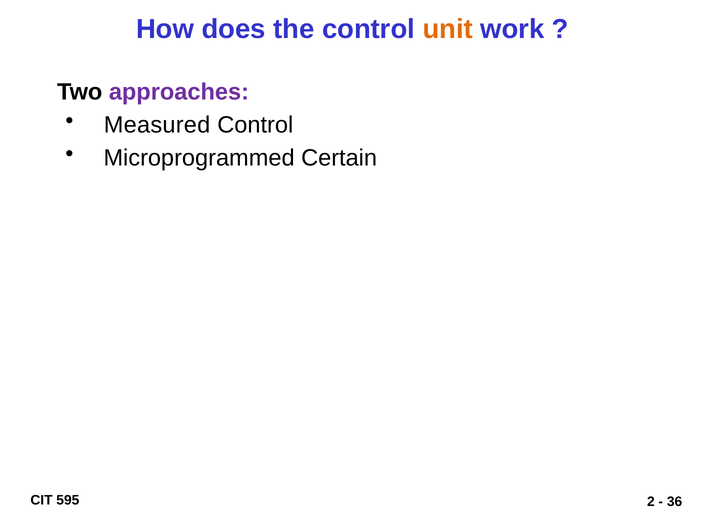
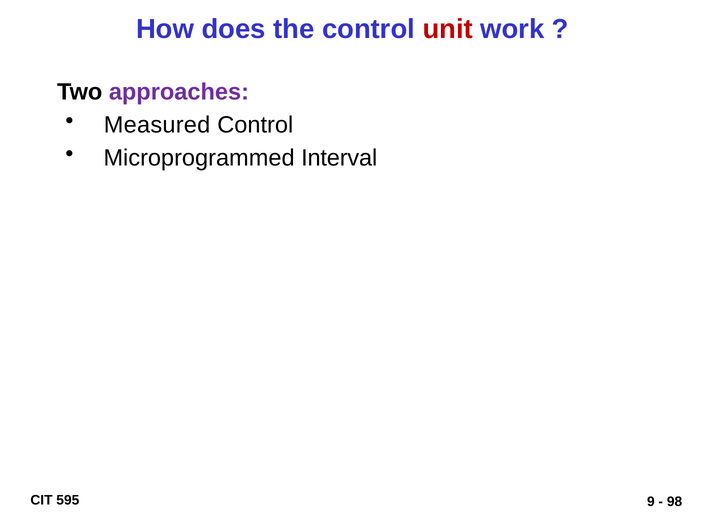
unit colour: orange -> red (448, 29)
Certain: Certain -> Interval (339, 158)
2: 2 -> 9 (651, 502)
36: 36 -> 98 (675, 502)
